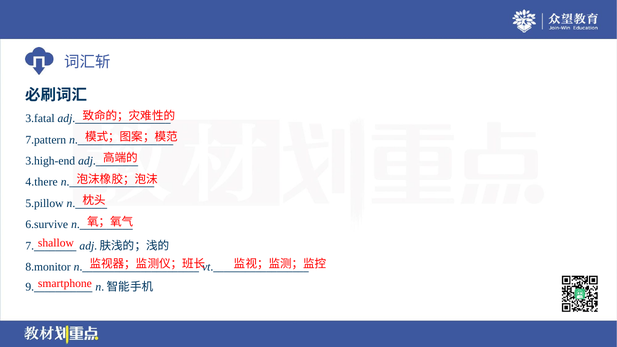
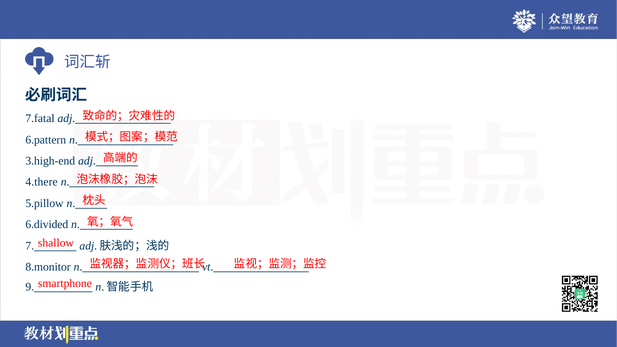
3.fatal: 3.fatal -> 7.fatal (40, 119)
7.pattern: 7.pattern -> 6.pattern (46, 140)
6.survive: 6.survive -> 6.divided (47, 225)
